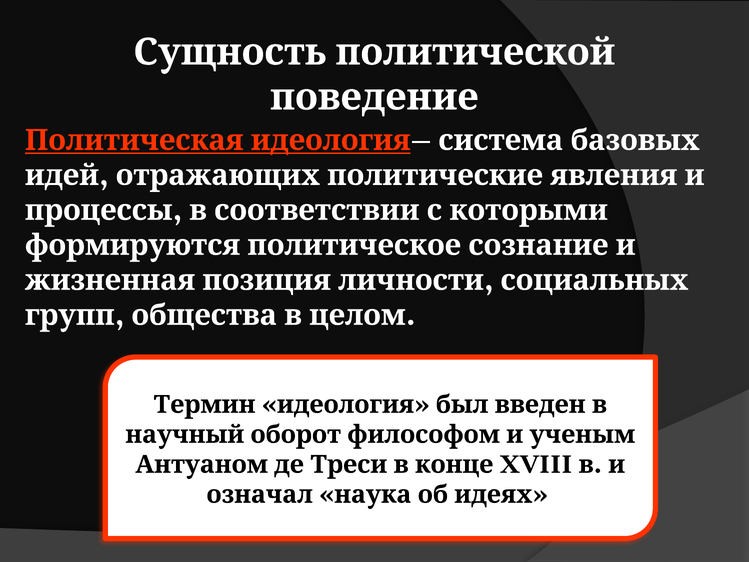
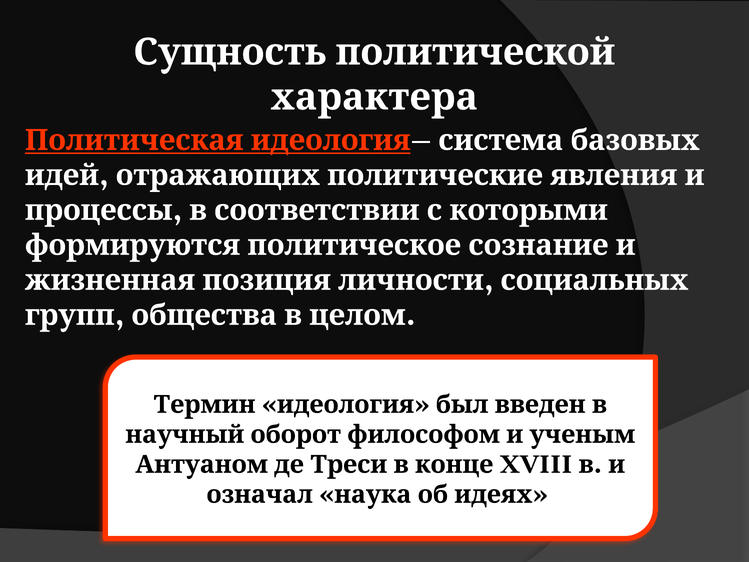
поведение: поведение -> характера (374, 97)
